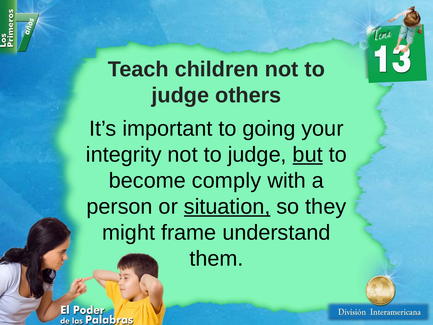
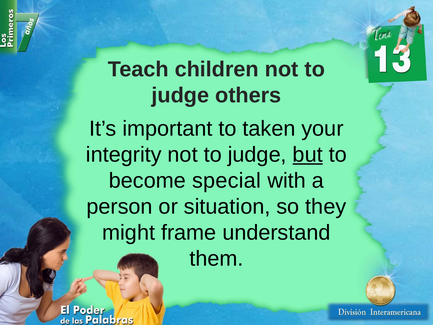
going: going -> taken (269, 129)
comply: comply -> special (227, 181)
situation underline: present -> none (227, 207)
